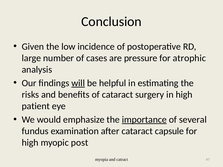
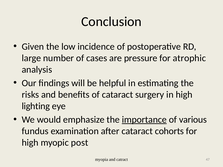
will underline: present -> none (78, 83)
patient: patient -> lighting (36, 106)
several: several -> various (193, 120)
capsule: capsule -> cohorts (169, 131)
